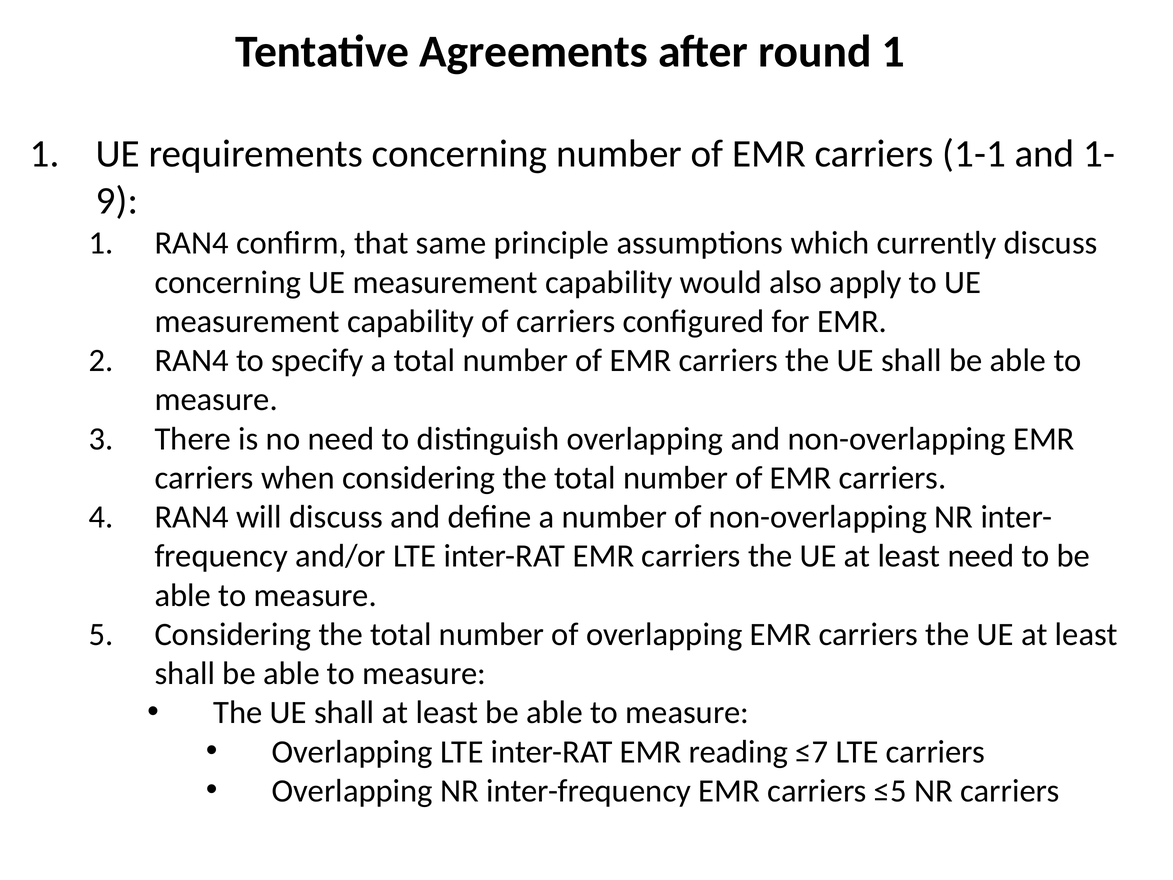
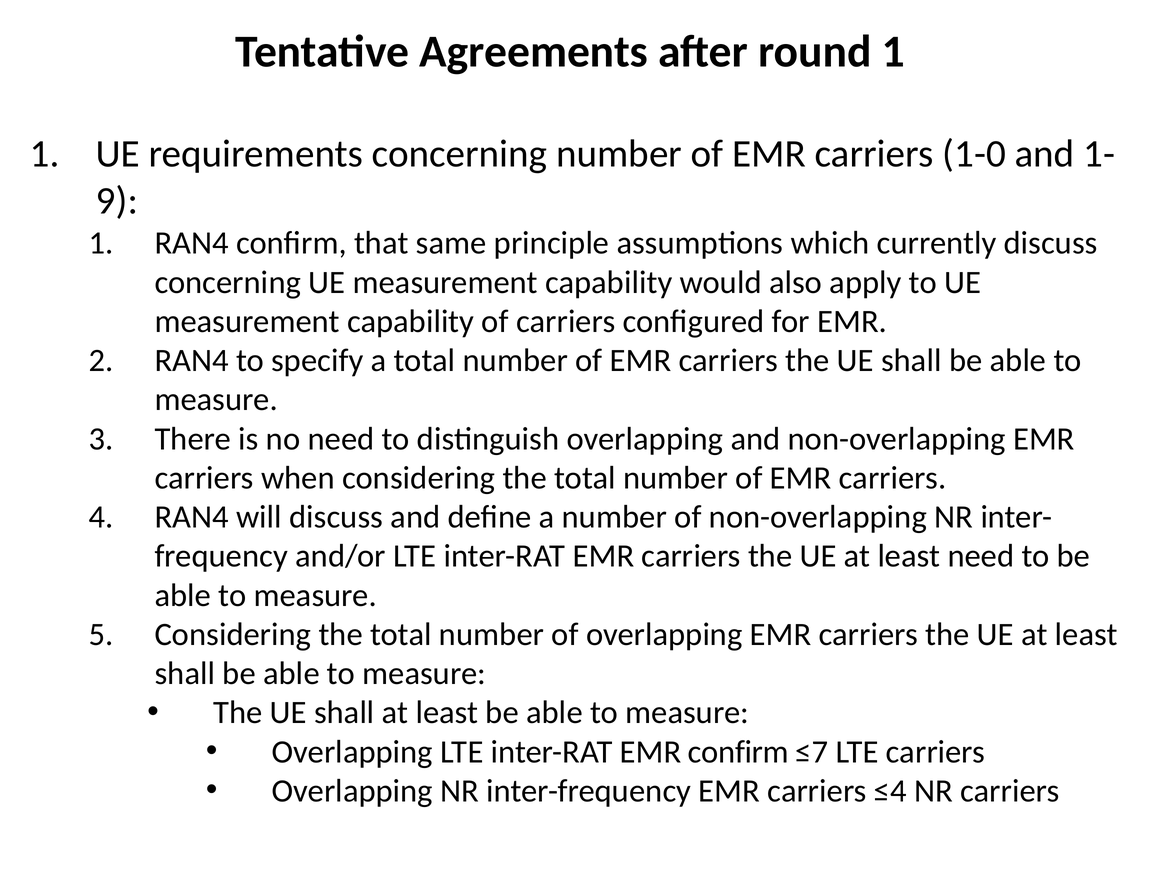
1-1: 1-1 -> 1-0 (974, 154)
EMR reading: reading -> confirm (738, 752)
≤5: ≤5 -> ≤4 (890, 791)
